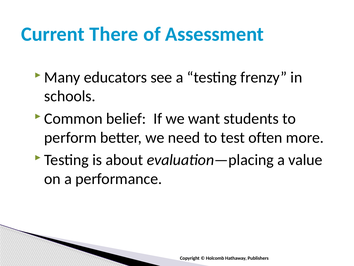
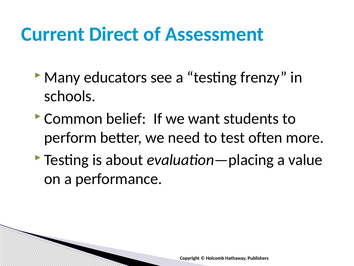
There: There -> Direct (114, 34)
